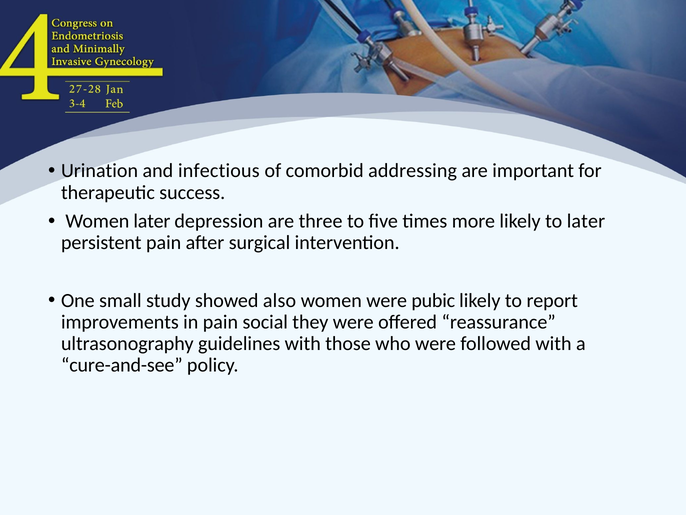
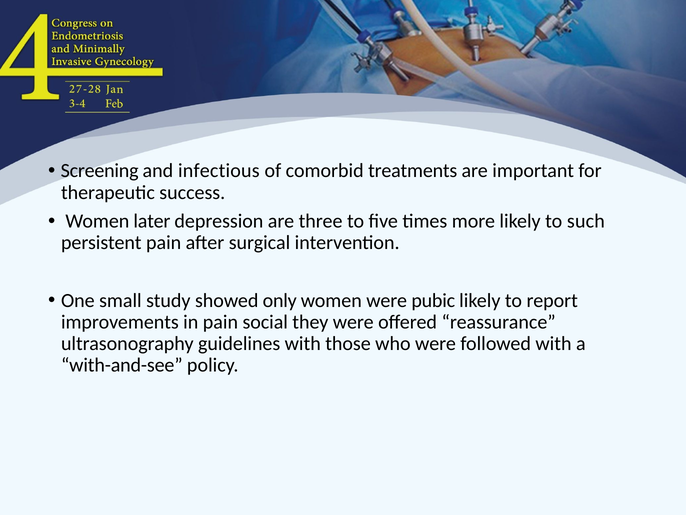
Urination: Urination -> Screening (100, 171)
addressing: addressing -> treatments (413, 171)
to later: later -> such (586, 221)
also: also -> only (280, 300)
cure-and-see: cure-and-see -> with-and-see (122, 365)
